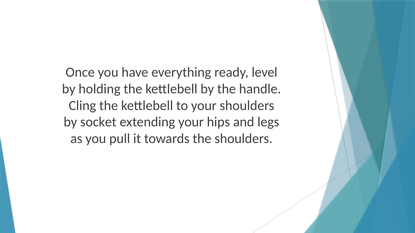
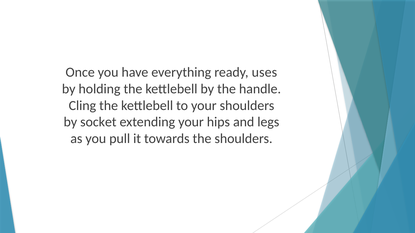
level: level -> uses (264, 73)
